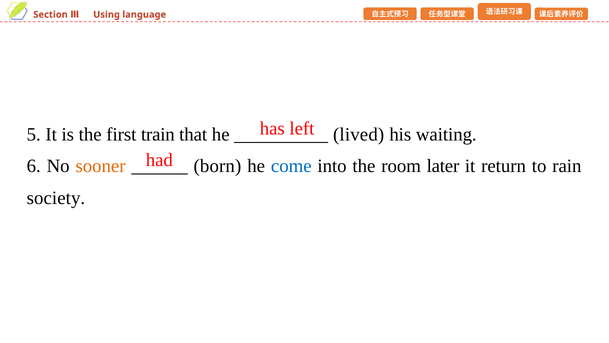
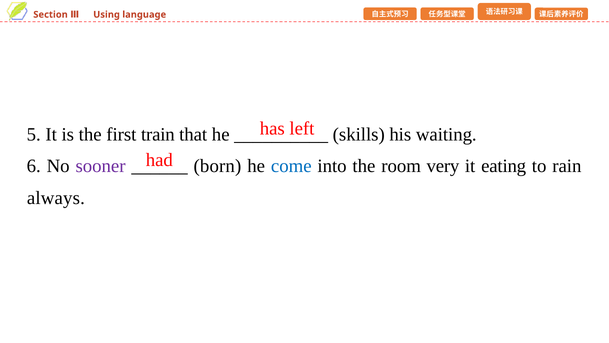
lived: lived -> skills (359, 134)
sooner colour: orange -> purple (101, 166)
later: later -> very (443, 166)
return: return -> eating (504, 166)
society: society -> always (56, 198)
